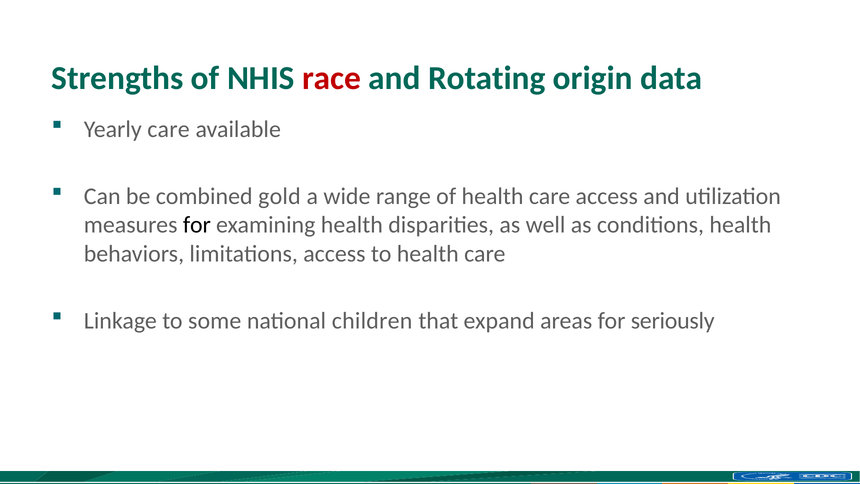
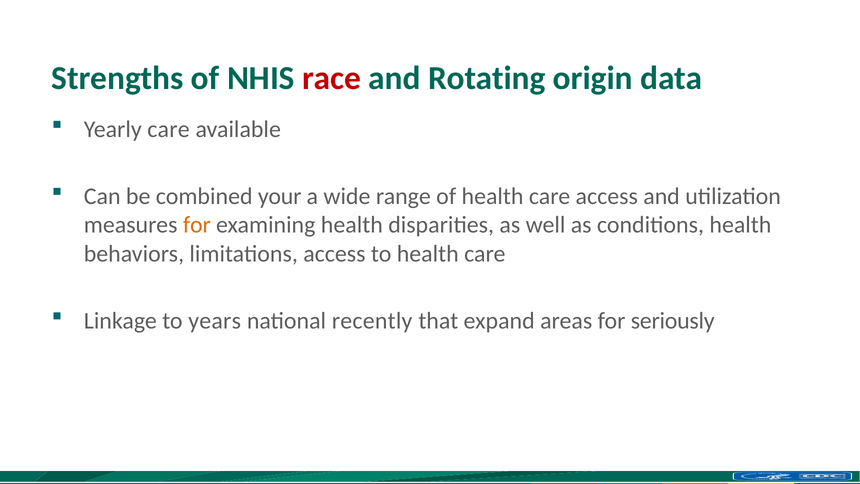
gold: gold -> your (280, 196)
for colour: black -> orange (197, 225)
some: some -> years (215, 320)
children: children -> recently (372, 320)
